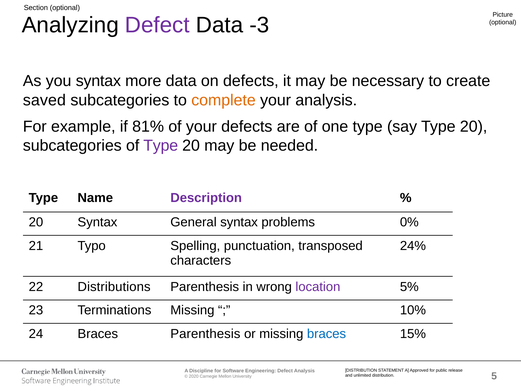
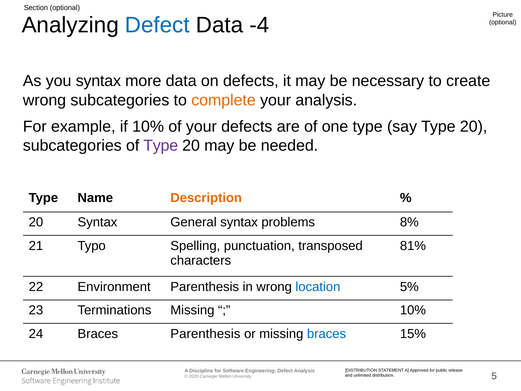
Defect colour: purple -> blue (157, 25)
-3: -3 -> -4 (259, 25)
saved: saved -> wrong (44, 100)
if 81%: 81% -> 10% (148, 126)
Description colour: purple -> orange (206, 198)
0%: 0% -> 8% (409, 222)
24%: 24% -> 81% (413, 246)
Distributions: Distributions -> Environment (114, 287)
location colour: purple -> blue (318, 287)
